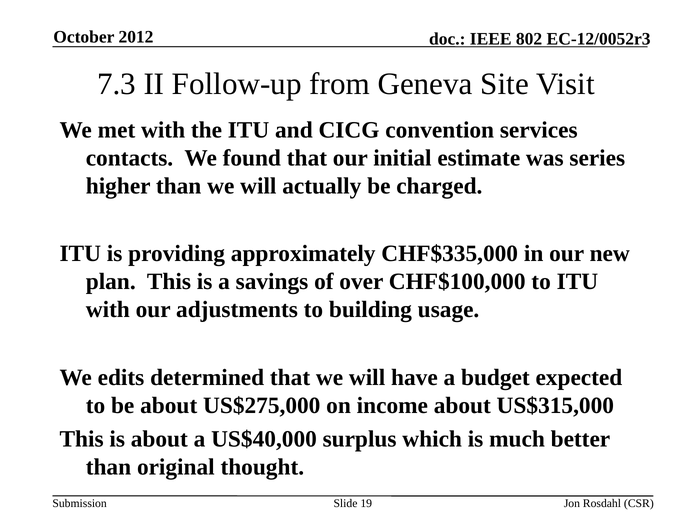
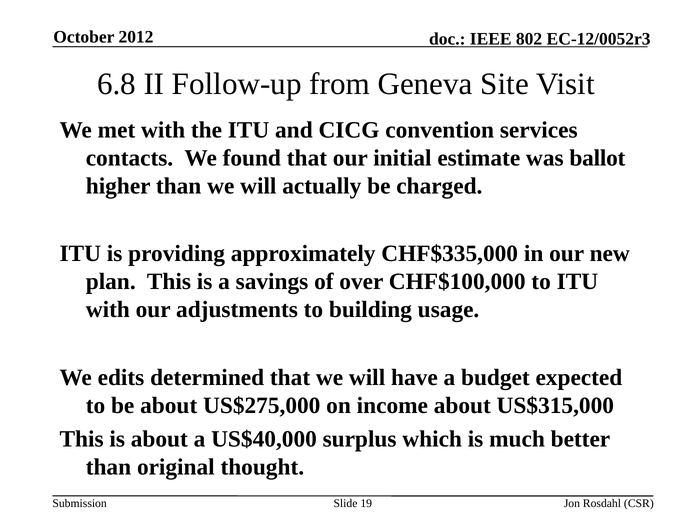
7.3: 7.3 -> 6.8 (117, 84)
series: series -> ballot (597, 158)
